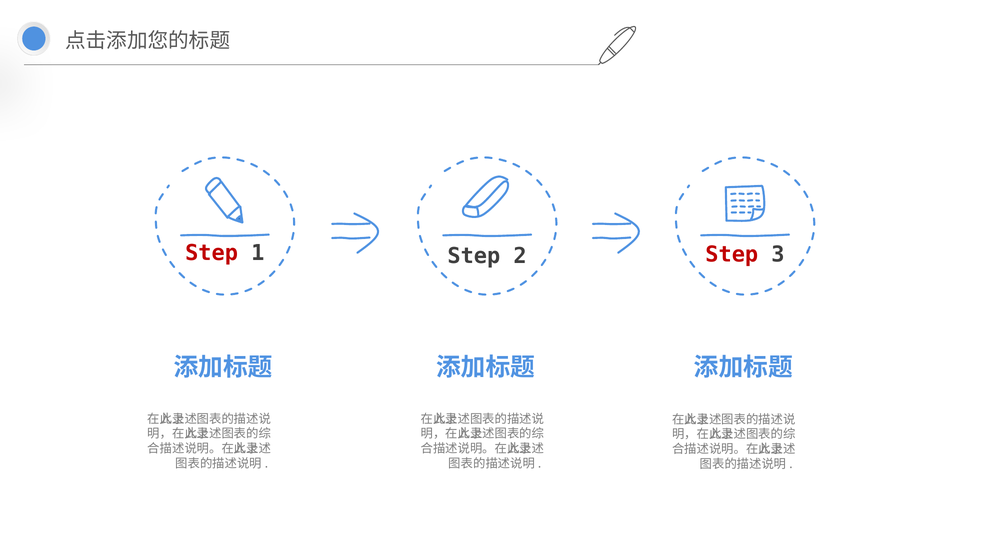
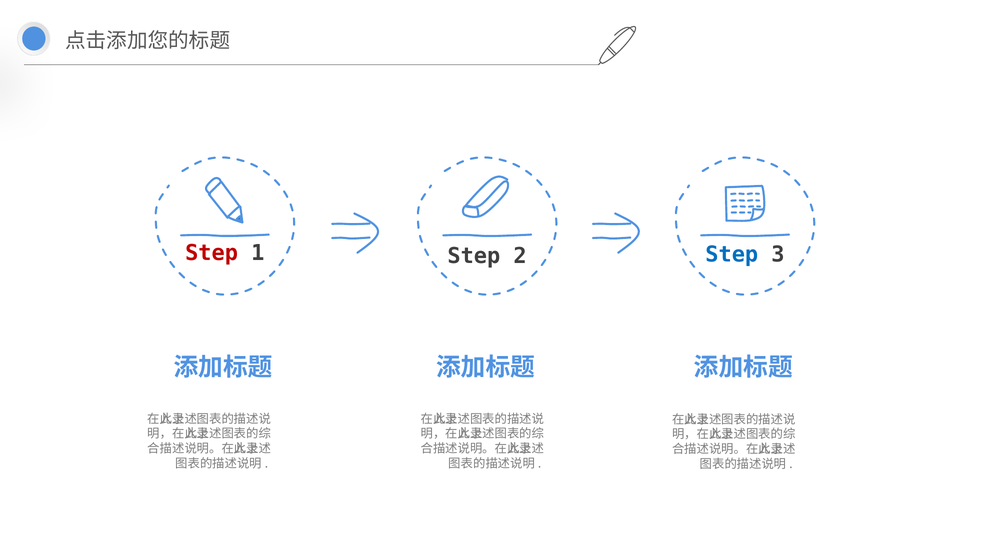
Step colour: red -> blue (732, 255)
